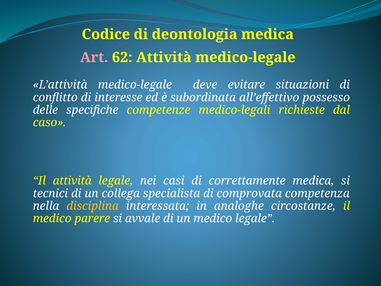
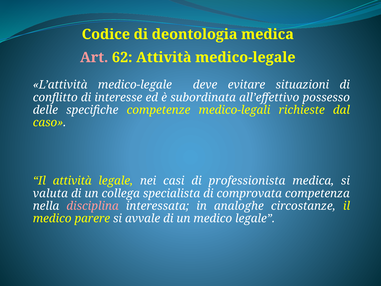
correttamente: correttamente -> professionista (247, 181)
tecnici: tecnici -> valuta (50, 193)
disciplina colour: yellow -> pink (93, 206)
